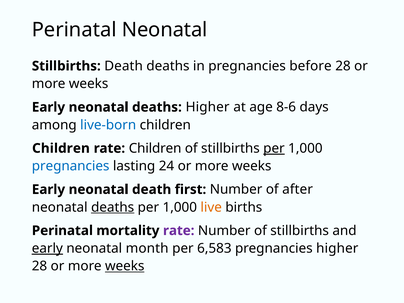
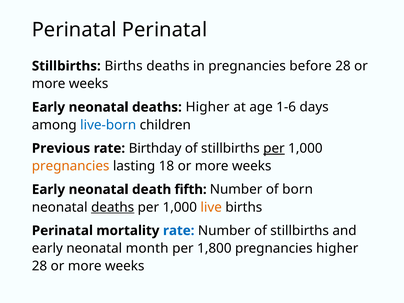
Perinatal Neonatal: Neonatal -> Perinatal (165, 30)
Stillbirths Death: Death -> Births (124, 66)
8-6: 8-6 -> 1-6 (286, 107)
Children: Children -> Previous (61, 148)
rate Children: Children -> Birthday (155, 148)
pregnancies colour: blue -> orange (71, 166)
24: 24 -> 18 (166, 166)
first: first -> fifth (191, 189)
after: after -> born (298, 189)
rate colour: purple -> blue (179, 231)
early underline: present -> none (47, 248)
6,583: 6,583 -> 1,800 (214, 248)
weeks underline: present -> none (125, 266)
